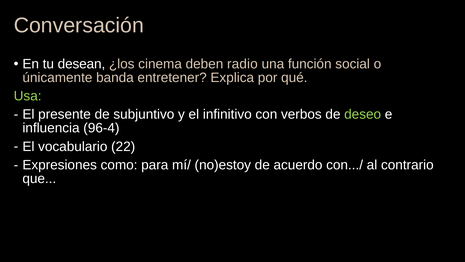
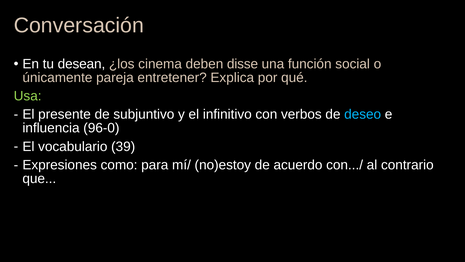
radio: radio -> disse (243, 64)
banda: banda -> pareja (115, 77)
deseo colour: light green -> light blue (363, 114)
96-4: 96-4 -> 96-0 (101, 128)
22: 22 -> 39 (123, 146)
